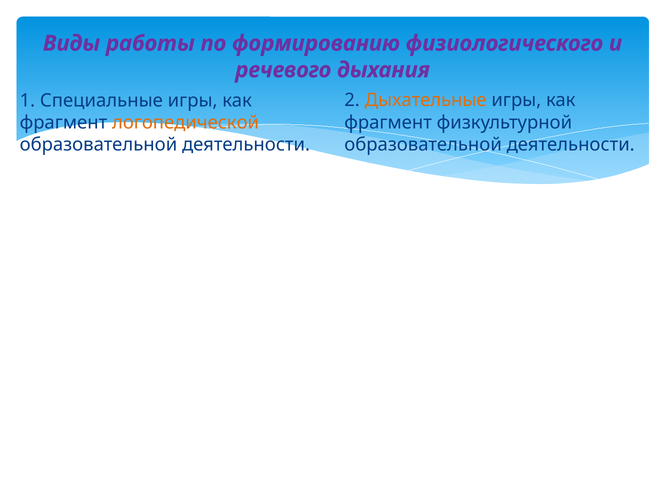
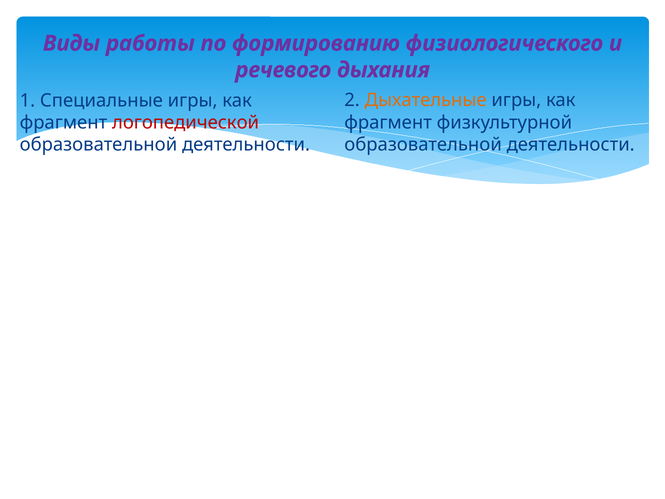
логопедической colour: orange -> red (186, 123)
